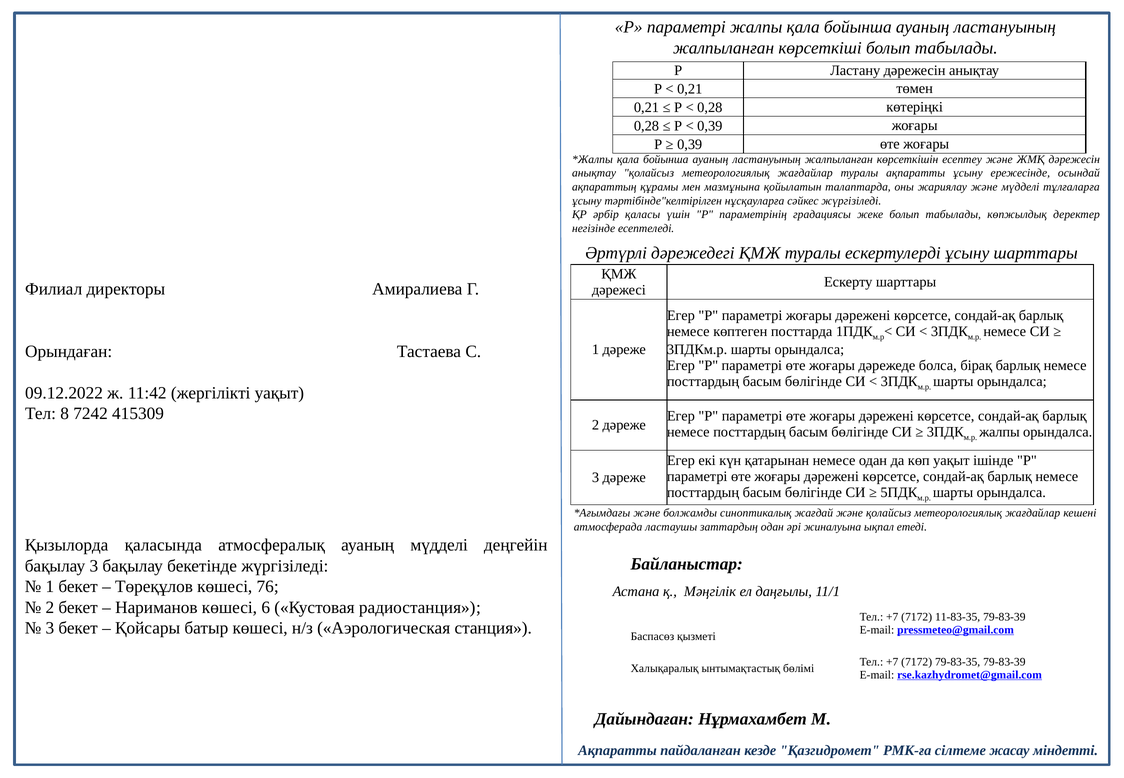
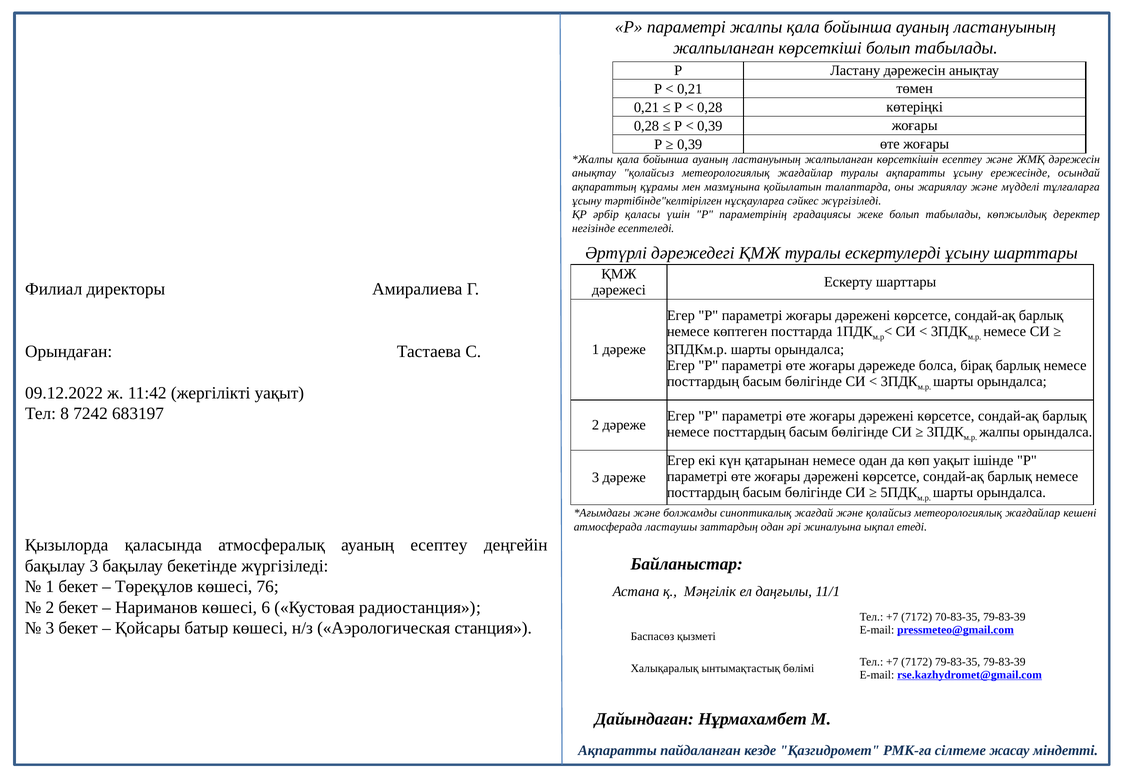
415309: 415309 -> 683197 (138, 414)
ауаның мүдделі: мүдделі -> есептеу (439, 545)
11-83-35: 11-83-35 -> 70-83-35 (958, 617)
